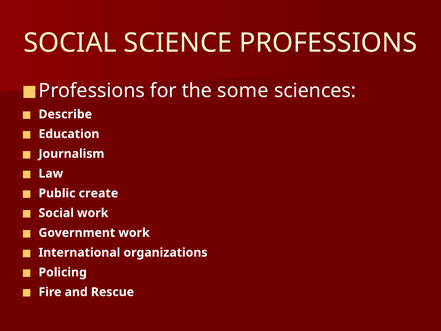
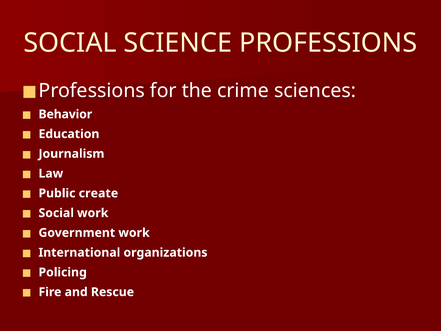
some: some -> crime (243, 91)
Describe: Describe -> Behavior (65, 114)
